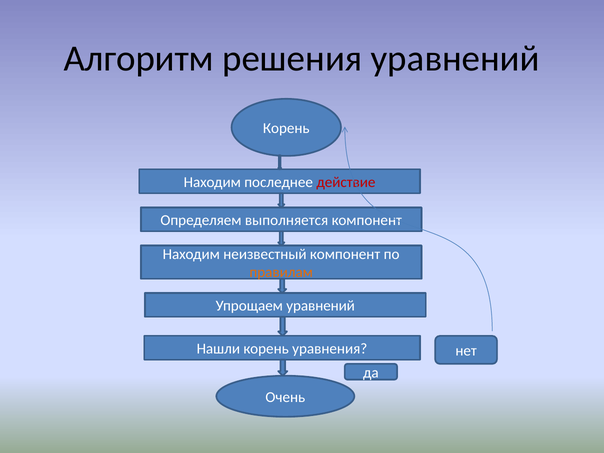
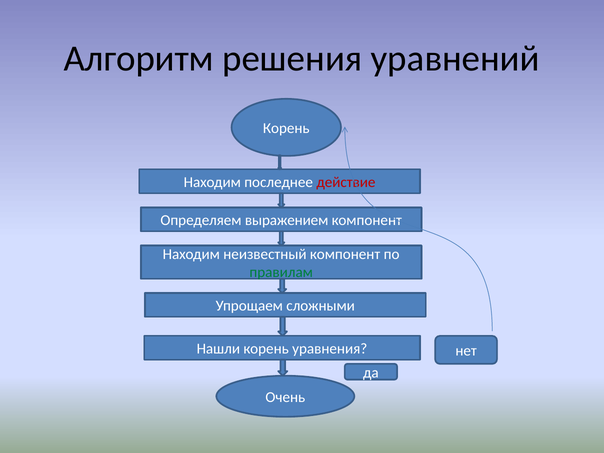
выполняется: выполняется -> выражением (287, 220)
правилам colour: orange -> green (281, 272)
Упрощаем уравнений: уравнений -> сложными (321, 306)
